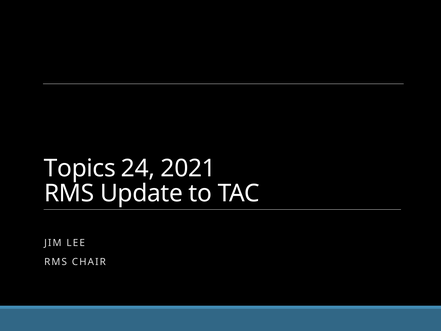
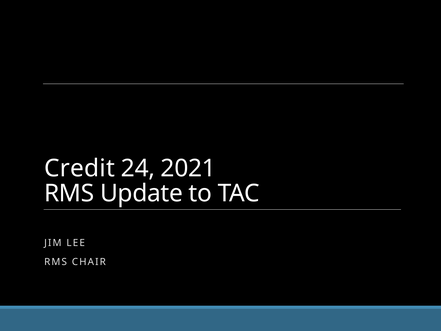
Topics: Topics -> Credit (80, 168)
